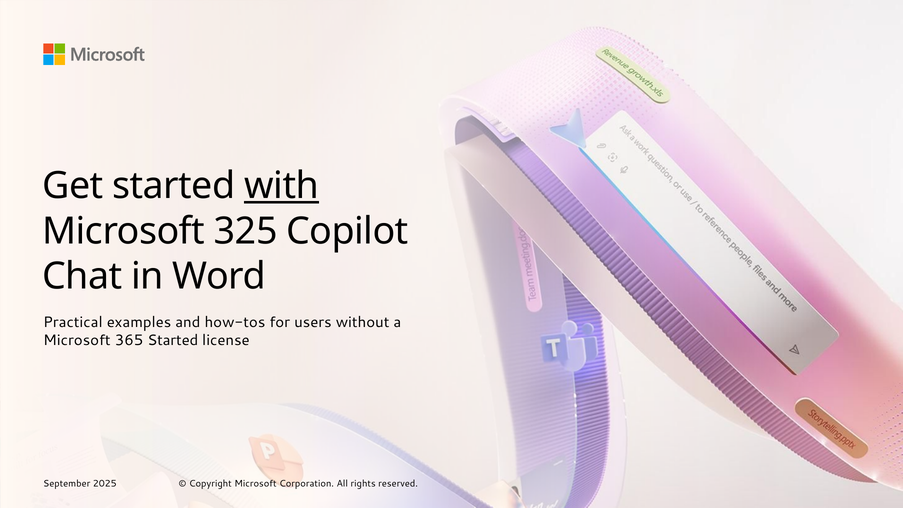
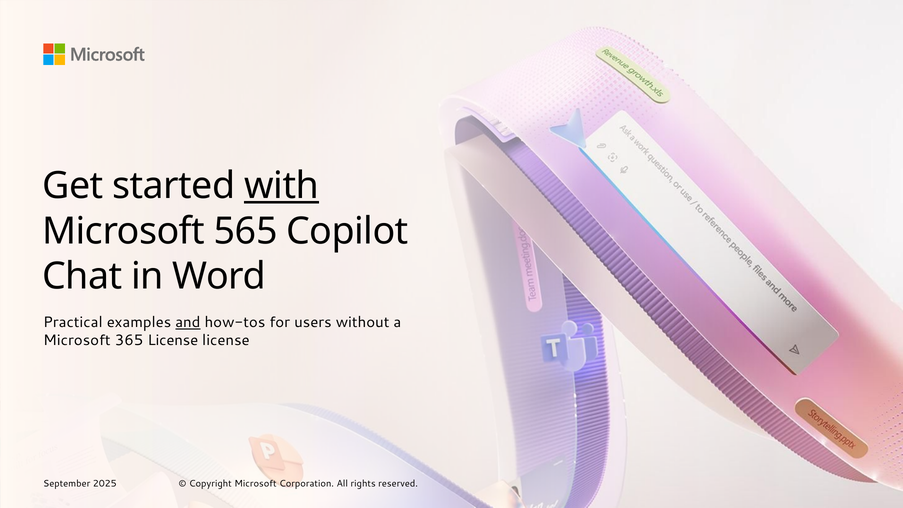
325: 325 -> 565 (246, 231)
and underline: none -> present (188, 322)
365 Started: Started -> License (173, 340)
